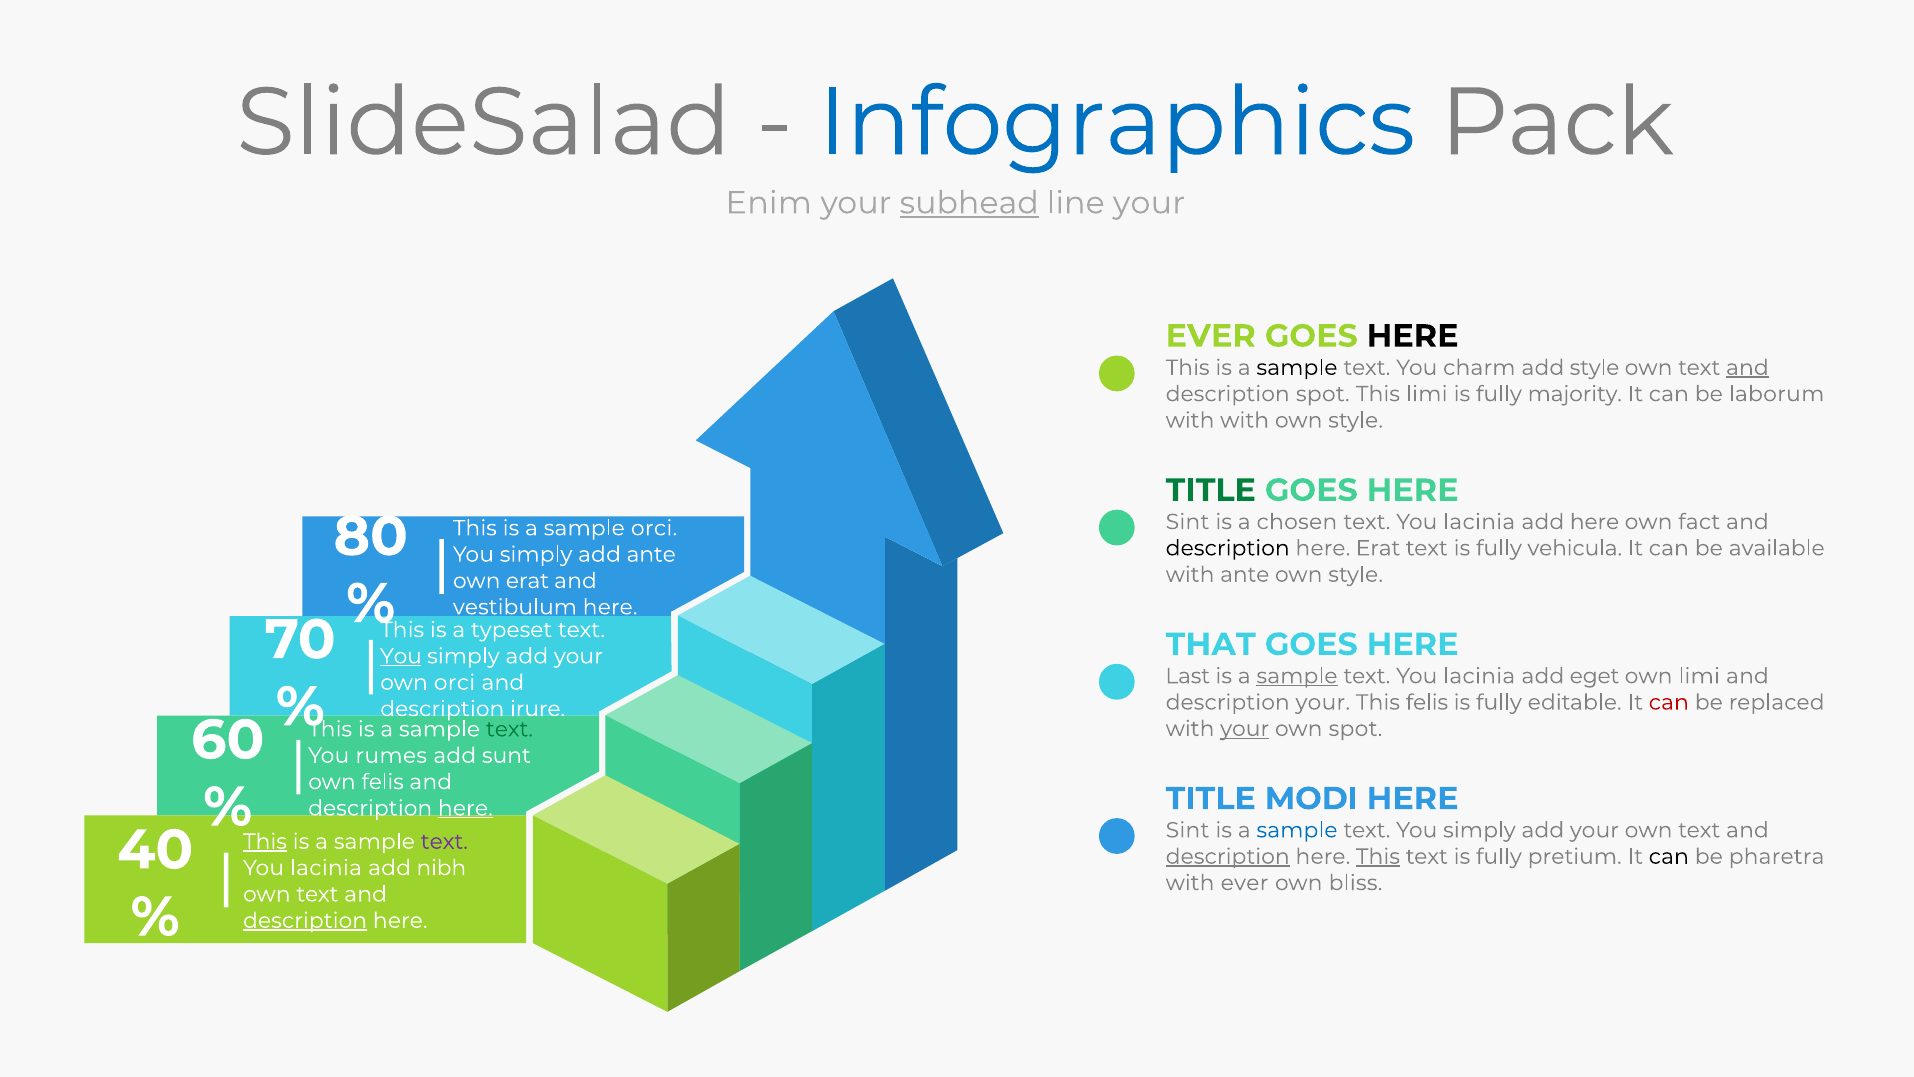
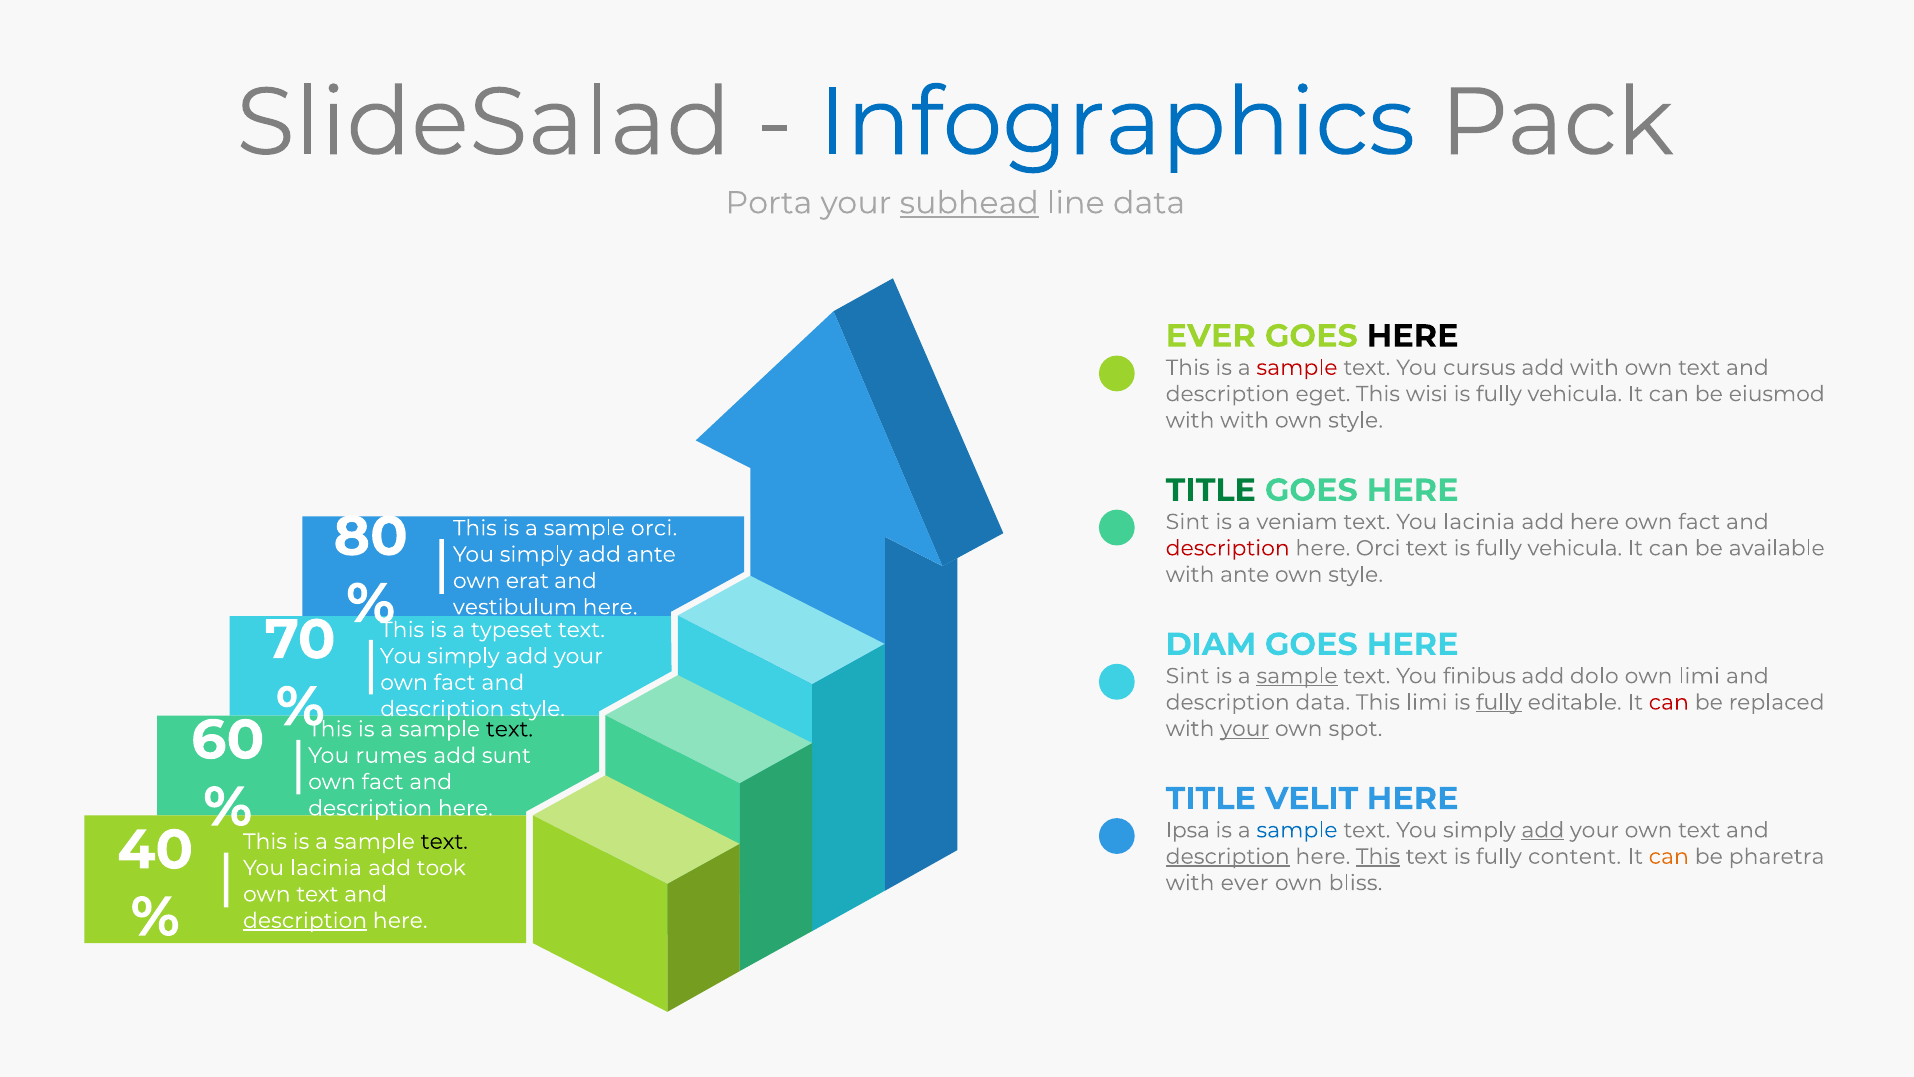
Enim: Enim -> Porta (769, 203)
line your: your -> data (1149, 203)
sample colour: black -> red (1297, 368)
charm: charm -> cursus (1479, 368)
add style: style -> with (1594, 368)
and underline: present -> none (1747, 368)
description spot: spot -> eget (1323, 394)
This limi: limi -> wisi (1427, 394)
majority: majority -> vehicula (1575, 394)
laborum: laborum -> eiusmod (1777, 394)
chosen: chosen -> veniam (1297, 522)
description colour: black -> red (1228, 548)
here Erat: Erat -> Orci (1378, 548)
THAT: THAT -> DIAM (1211, 644)
You underline: present -> none (401, 656)
Last: Last -> Sint (1188, 676)
lacinia: lacinia -> finibus (1479, 676)
eget: eget -> dolo (1594, 676)
orci: orci -> fact (455, 682)
description your: your -> data (1323, 702)
This felis: felis -> limi (1427, 702)
fully underline: none -> present (1499, 702)
description irure: irure -> style (537, 709)
text colour: green -> black (509, 729)
felis: felis -> fact (382, 782)
MODI: MODI -> VELIT (1311, 798)
here underline: present -> none (465, 808)
Sint: Sint -> Ipsa (1188, 830)
add underline: none -> present (1543, 830)
This underline: present -> none (265, 841)
text colour: purple -> black (444, 841)
pretium: pretium -> content (1575, 856)
can colour: black -> orange (1669, 856)
nibh: nibh -> took (441, 868)
